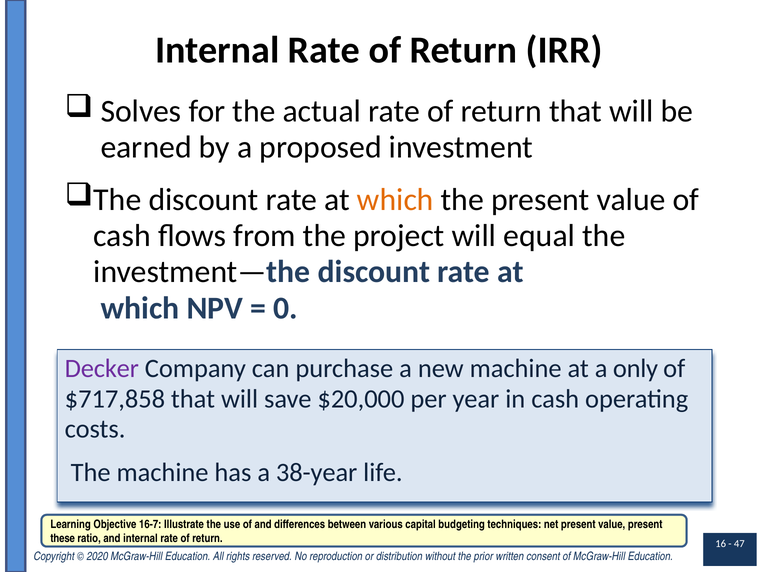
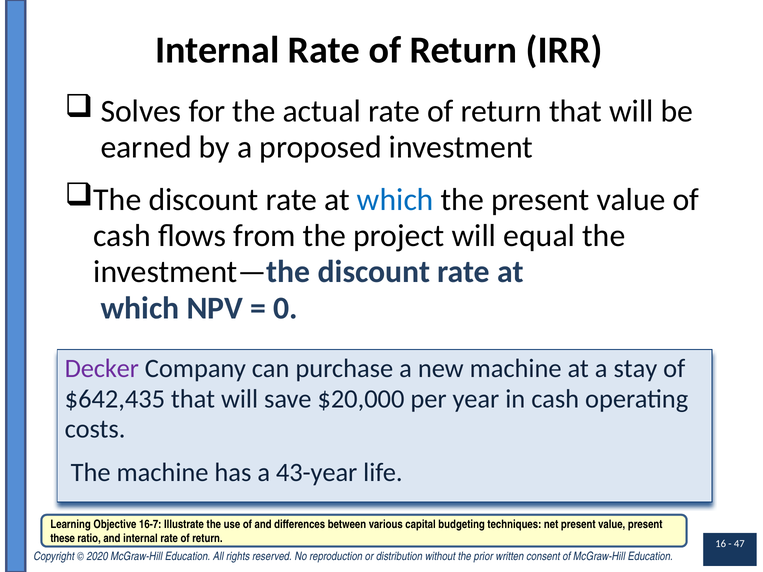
which colour: orange -> blue (395, 200)
only: only -> stay (635, 369)
$717,858: $717,858 -> $642,435 (115, 399)
38-year: 38-year -> 43-year (317, 473)
